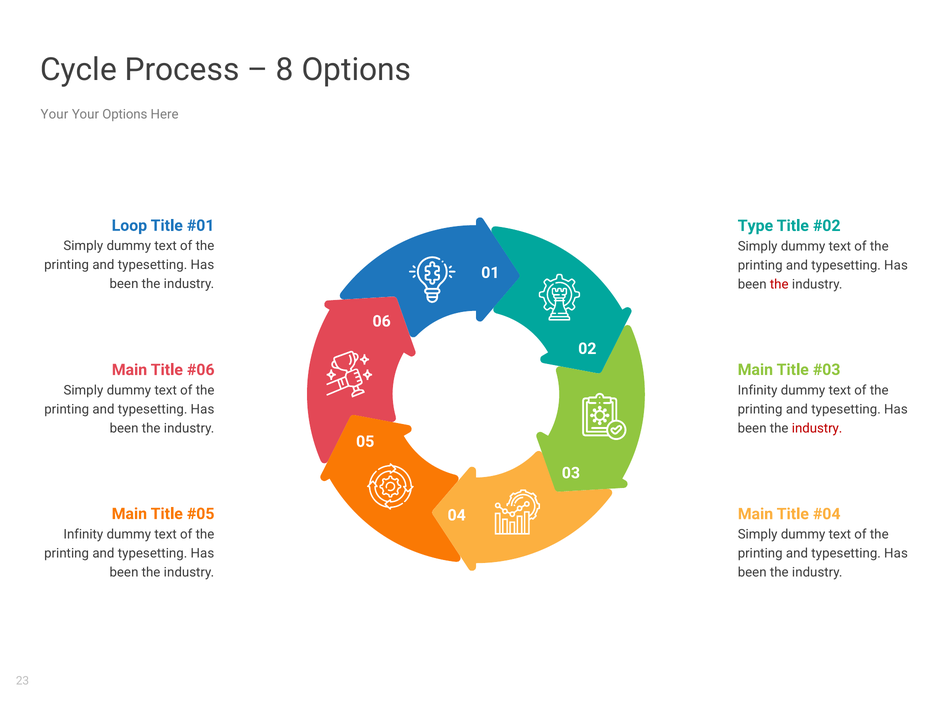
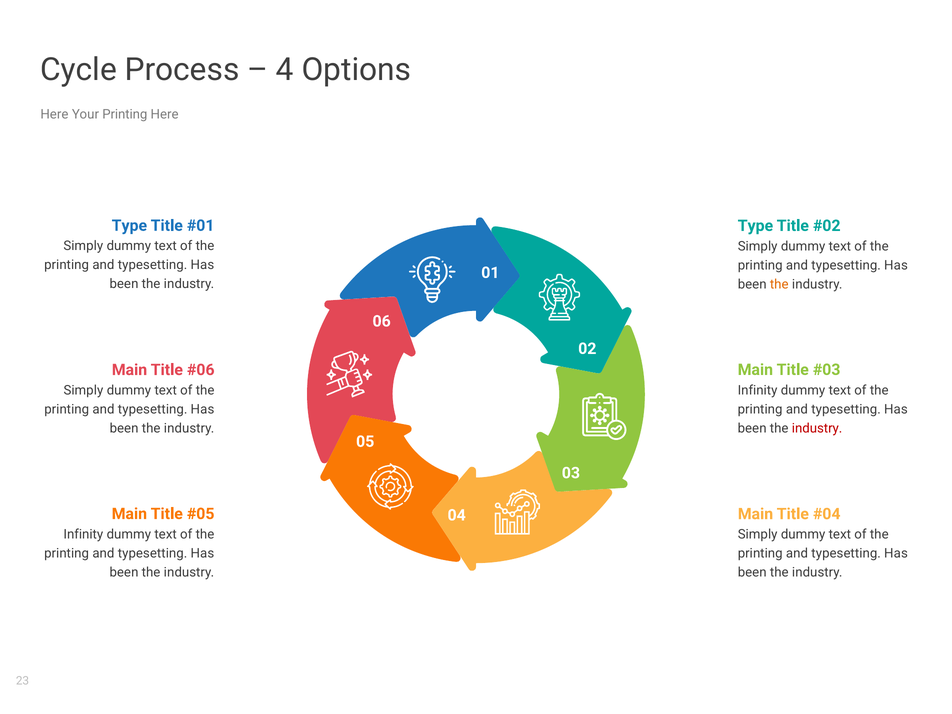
8: 8 -> 4 (285, 70)
Your: Your -> Here (54, 114)
Your Options: Options -> Printing (125, 114)
Loop: Loop -> Type (129, 226)
the colour: red -> orange (779, 284)
